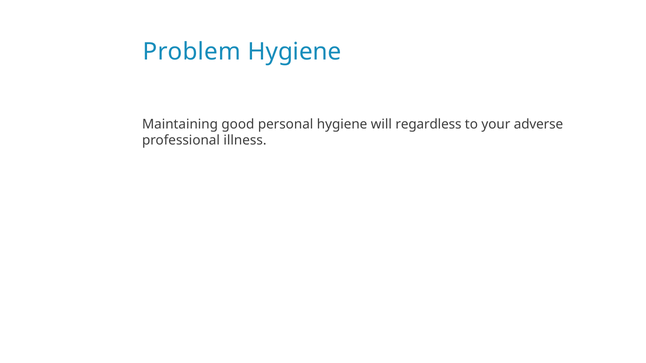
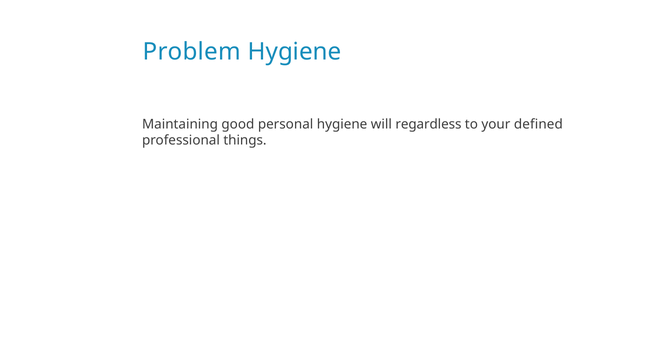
adverse: adverse -> defined (538, 125)
illness: illness -> things (245, 141)
